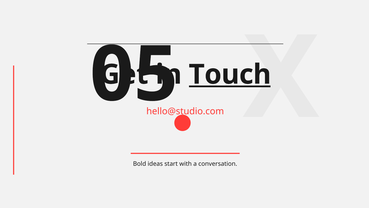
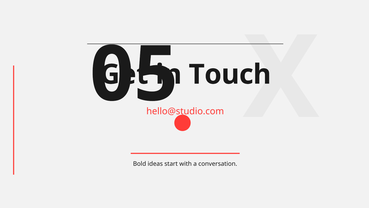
Touch underline: present -> none (230, 74)
